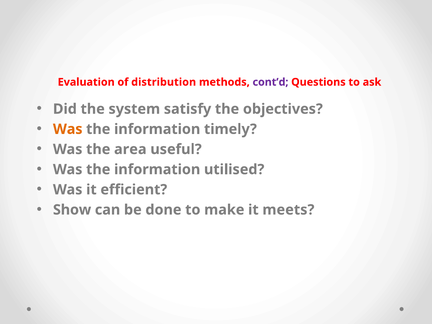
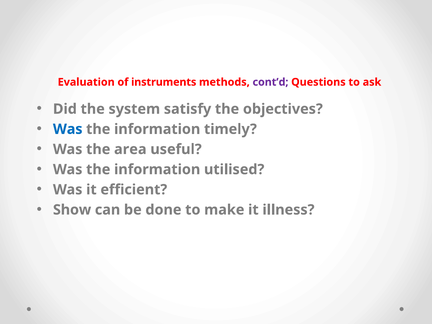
distribution: distribution -> instruments (164, 82)
Was colour: orange -> blue (68, 129)
meets: meets -> illness (288, 210)
